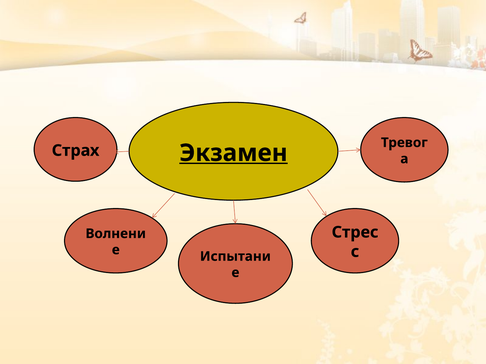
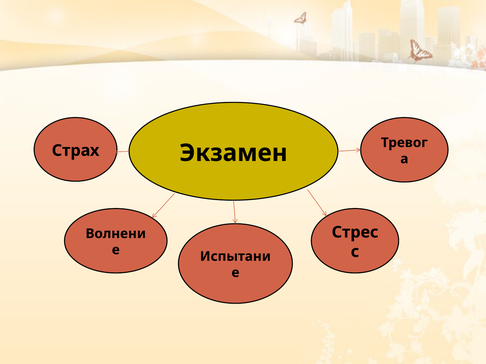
Экзамен underline: present -> none (233, 153)
